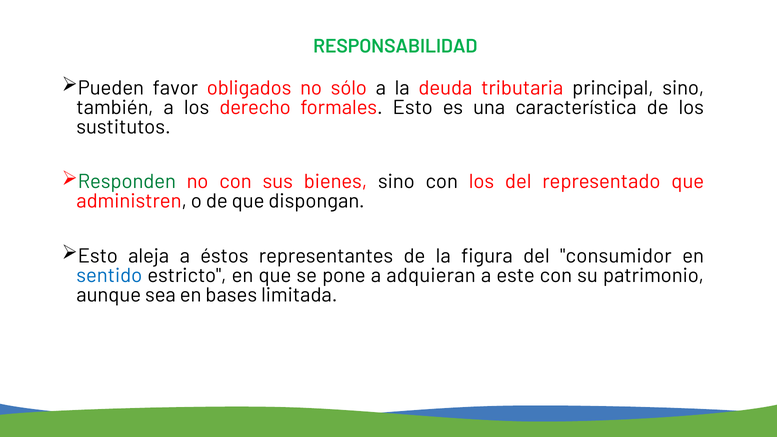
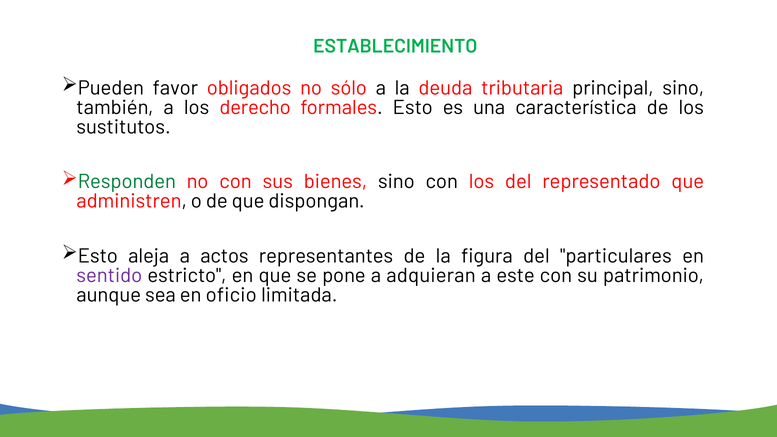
RESPONSABILIDAD: RESPONSABILIDAD -> ESTABLECIMIENTO (395, 46)
éstos: éstos -> actos (224, 256)
consumidor: consumidor -> particulares (616, 256)
sentido colour: blue -> purple (109, 276)
bases: bases -> oficio (231, 295)
